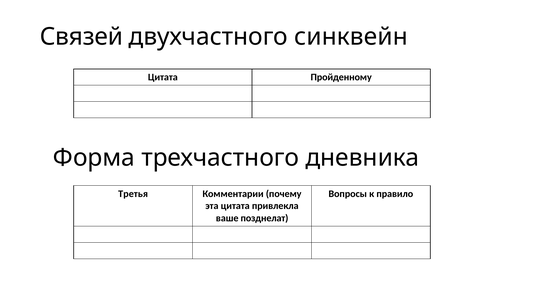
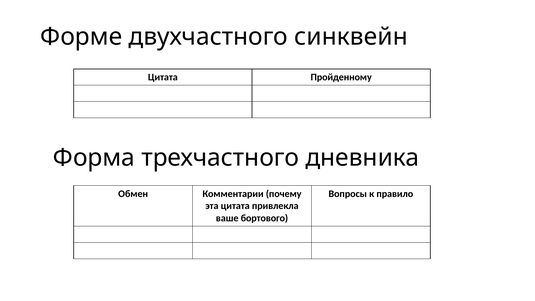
Связей: Связей -> Форме (81, 37)
Третья: Третья -> Обмен (133, 194)
позднелат: позднелат -> бортового (264, 218)
